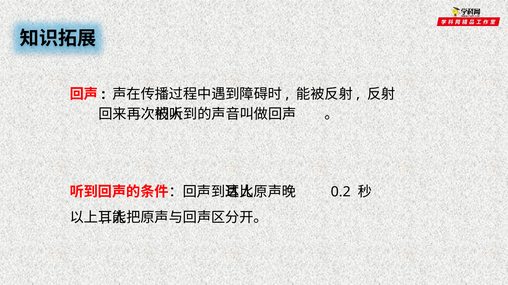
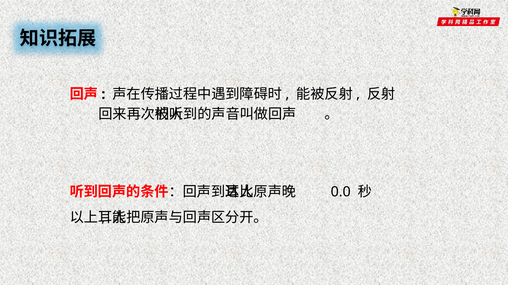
0.2: 0.2 -> 0.0 (341, 192)
